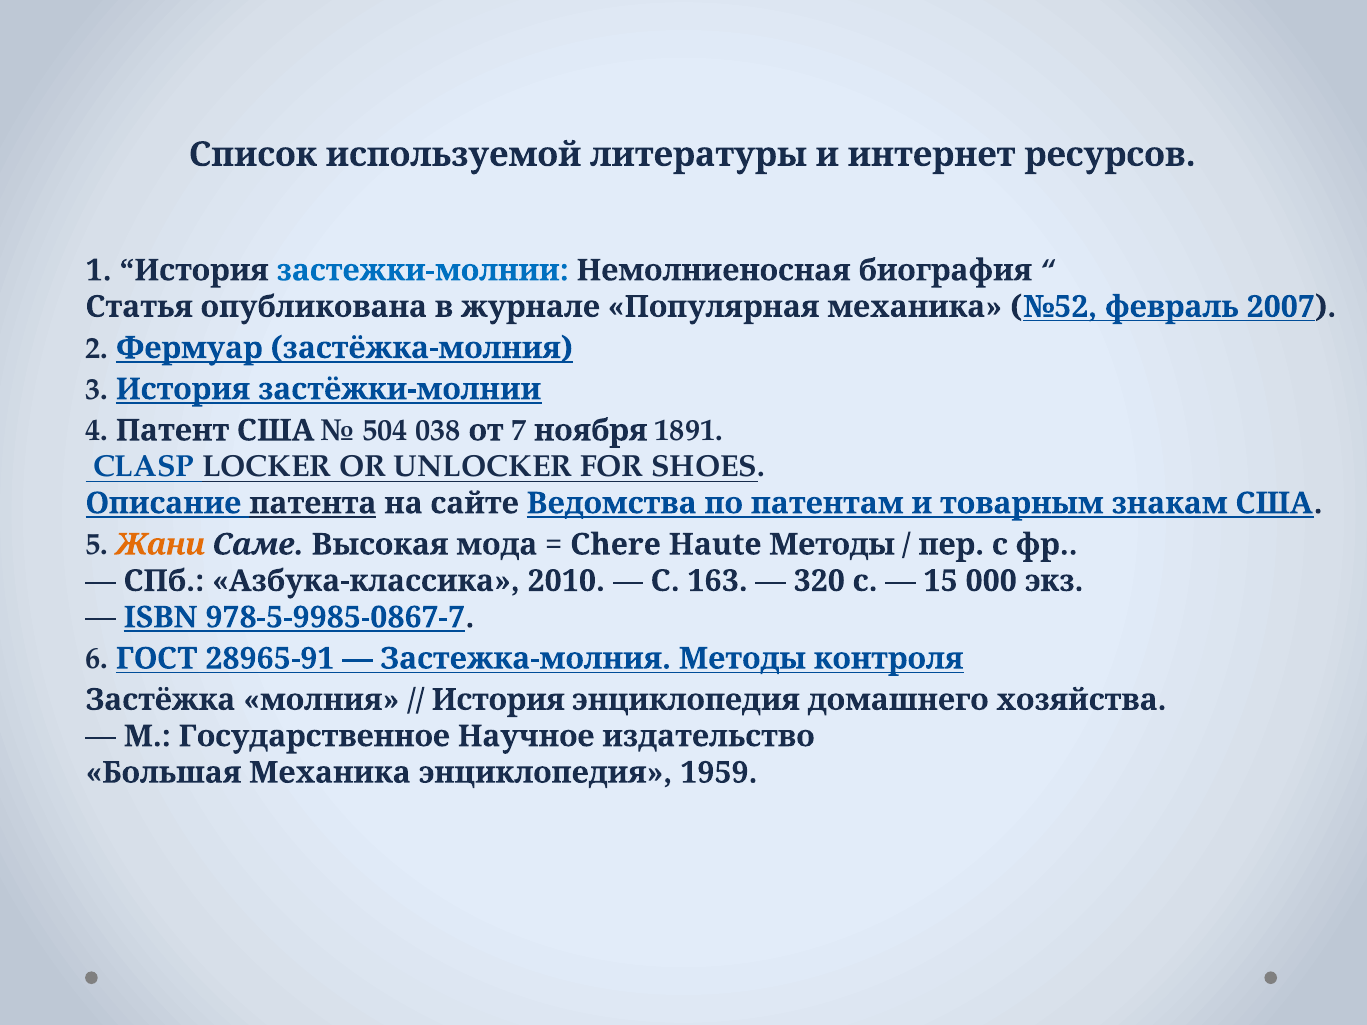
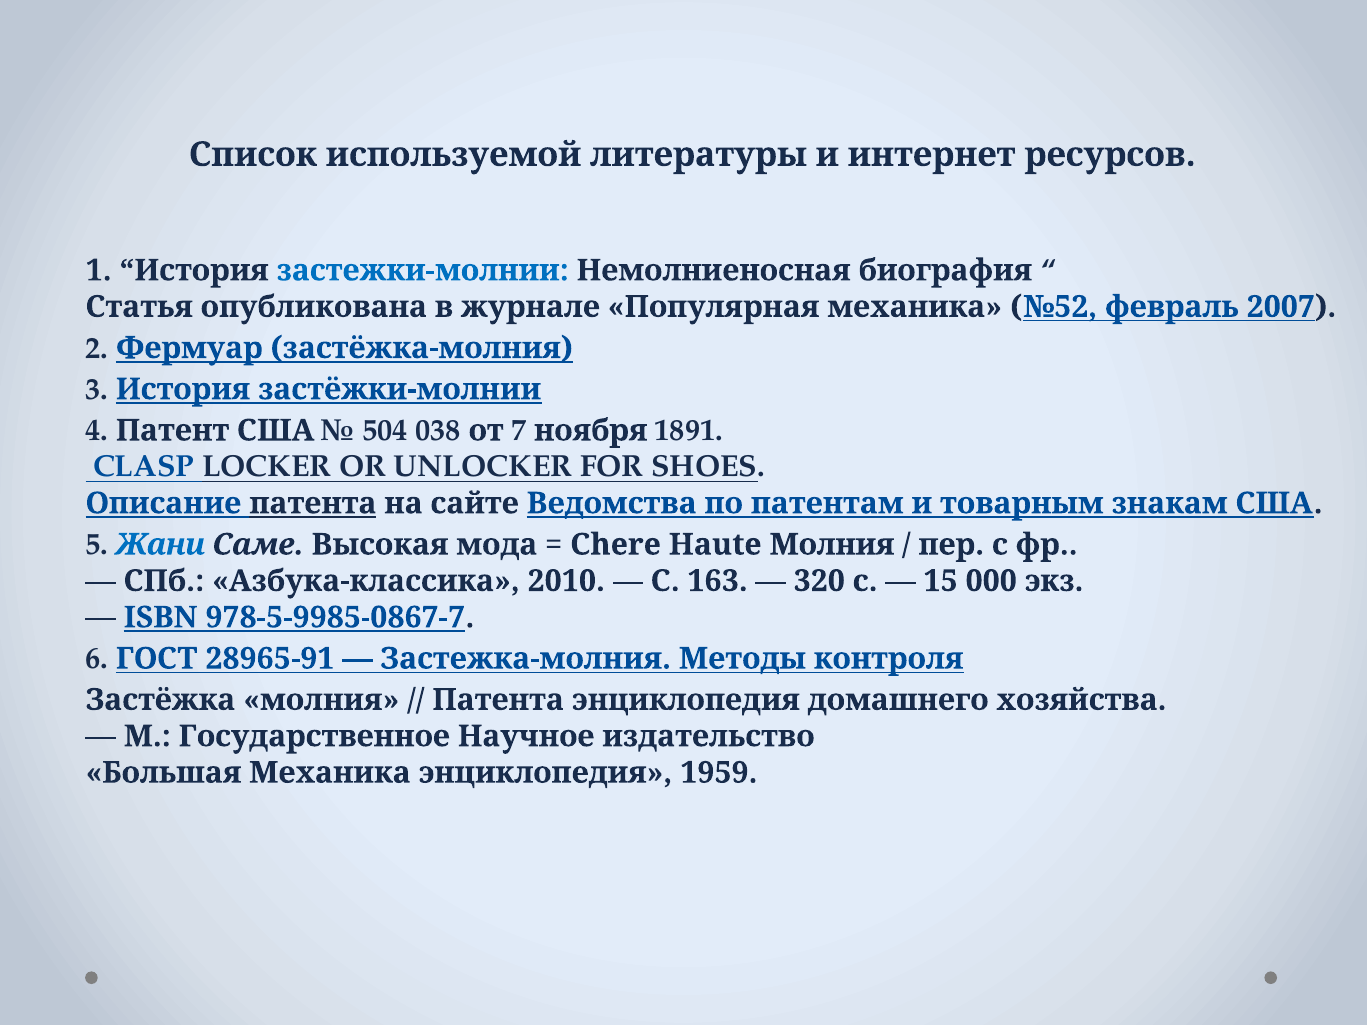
Жани colour: orange -> blue (160, 545)
Haute Методы: Методы -> Молния (832, 545)
История: История -> Патента (498, 700)
